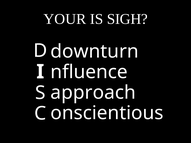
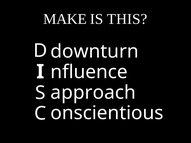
YOUR: YOUR -> MAKE (65, 19)
SIGH: SIGH -> THIS (127, 19)
